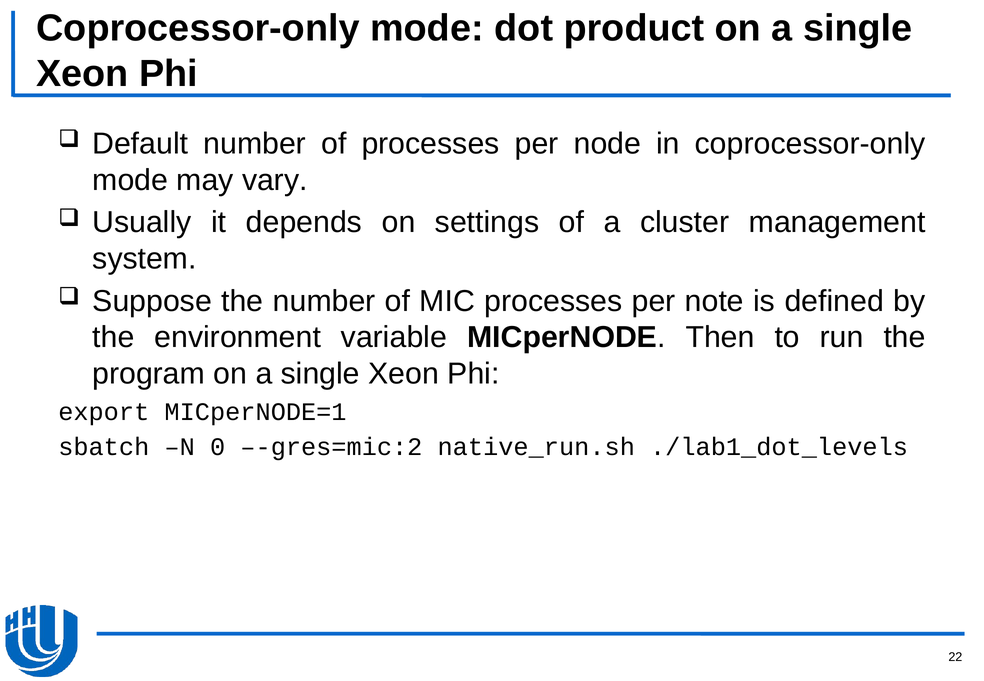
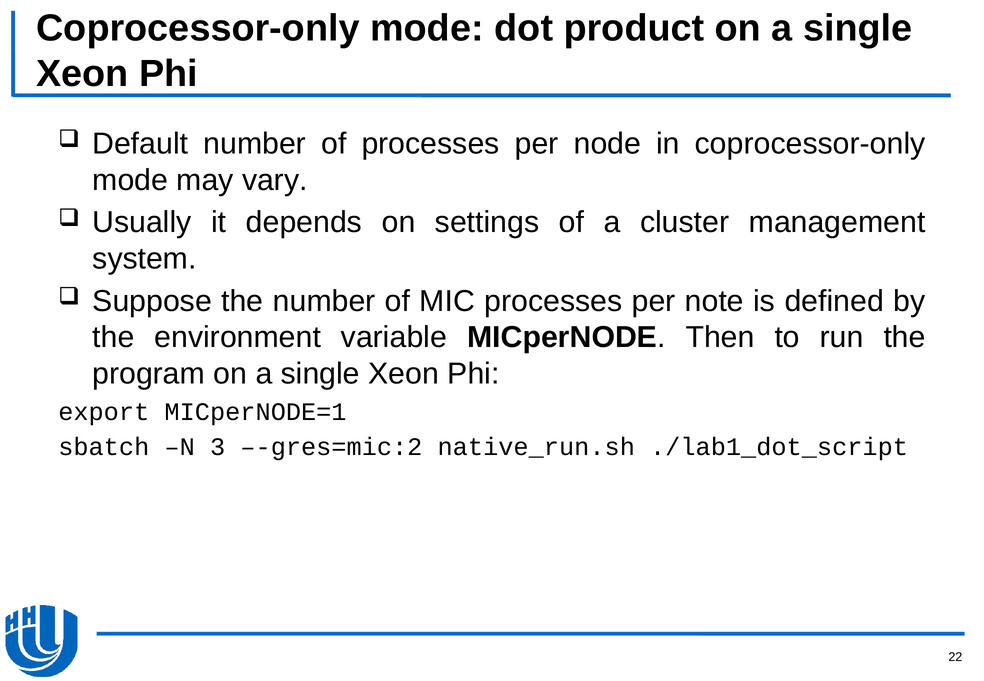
0: 0 -> 3 (218, 447)
./lab1_dot_levels: ./lab1_dot_levels -> ./lab1_dot_script (779, 447)
